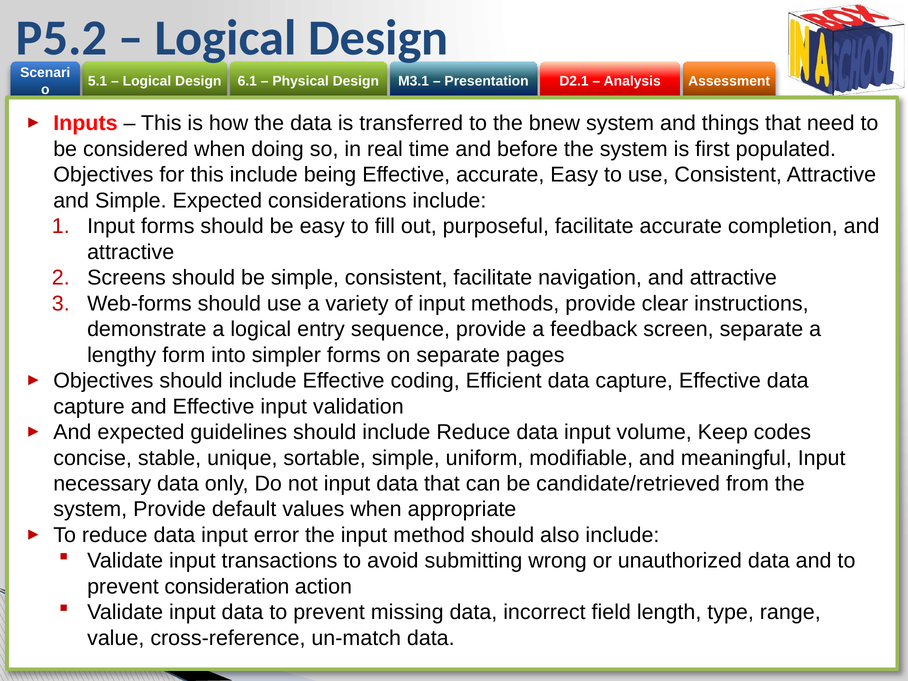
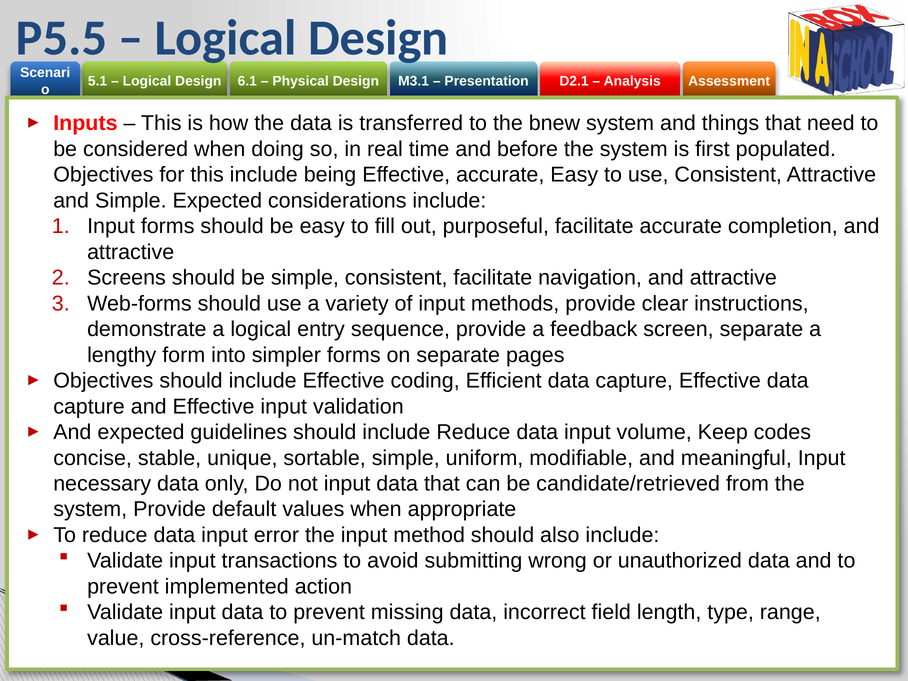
P5.2: P5.2 -> P5.5 (62, 38)
consideration: consideration -> implemented (227, 587)
